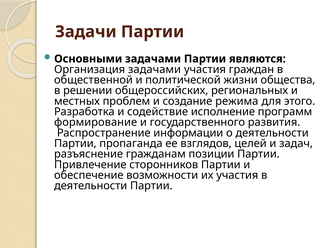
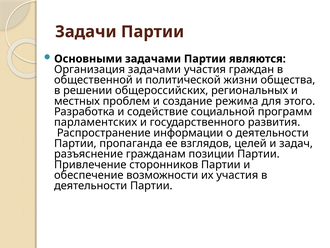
исполнение: исполнение -> социальной (223, 112)
формирование: формирование -> парламентских (96, 122)
